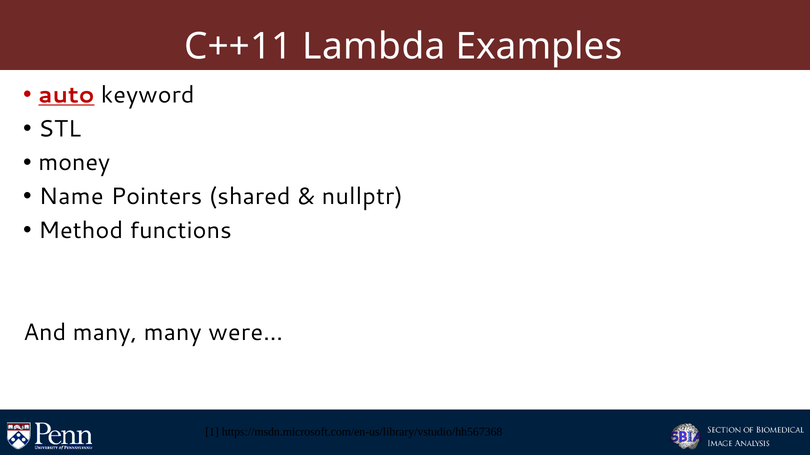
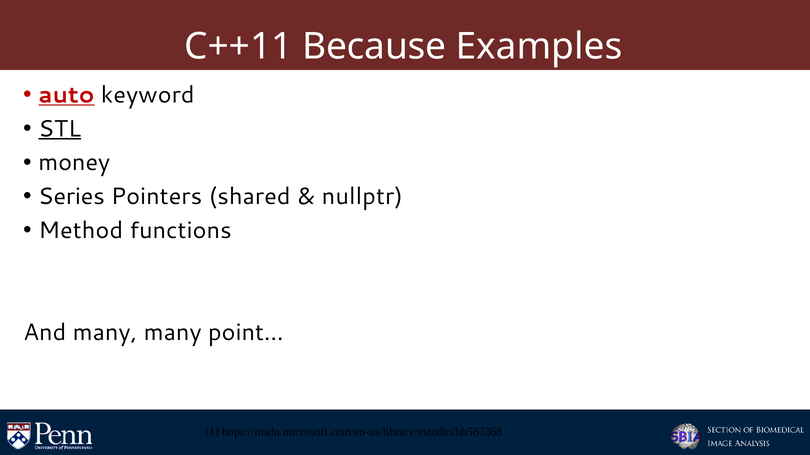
Lambda: Lambda -> Because (374, 47)
STL underline: none -> present (60, 129)
Name: Name -> Series (71, 197)
were…: were… -> point… (246, 333)
